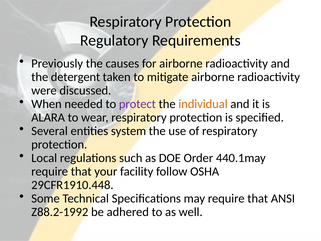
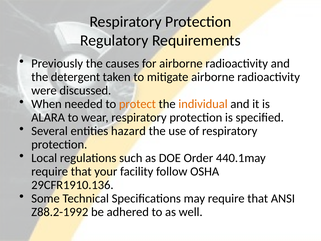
protect colour: purple -> orange (137, 104)
system: system -> hazard (128, 131)
29CFR1910.448: 29CFR1910.448 -> 29CFR1910.136 (72, 185)
